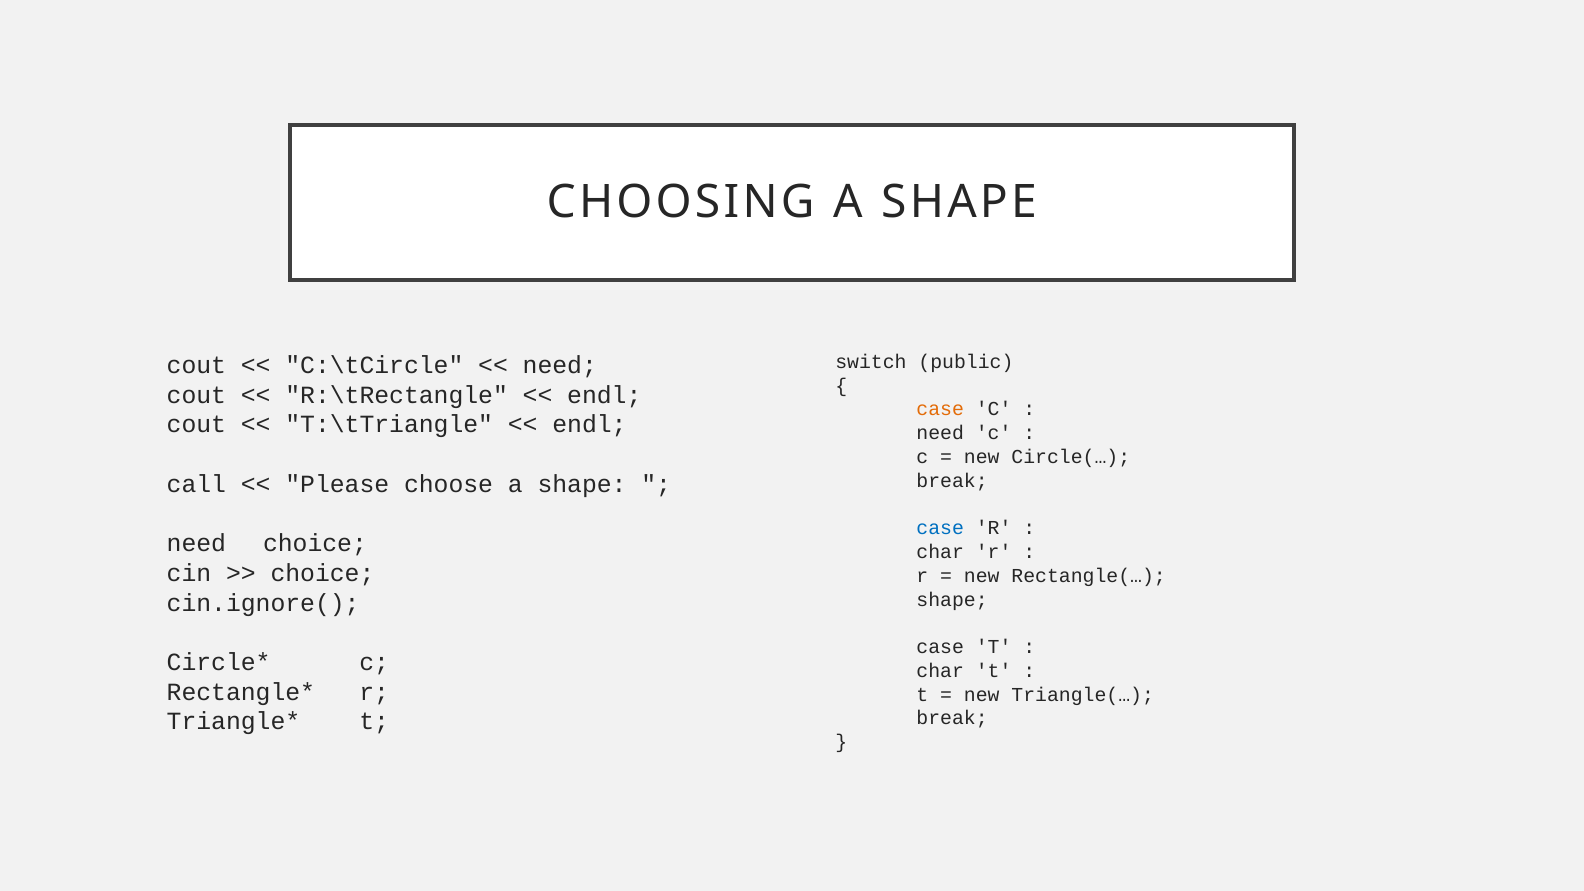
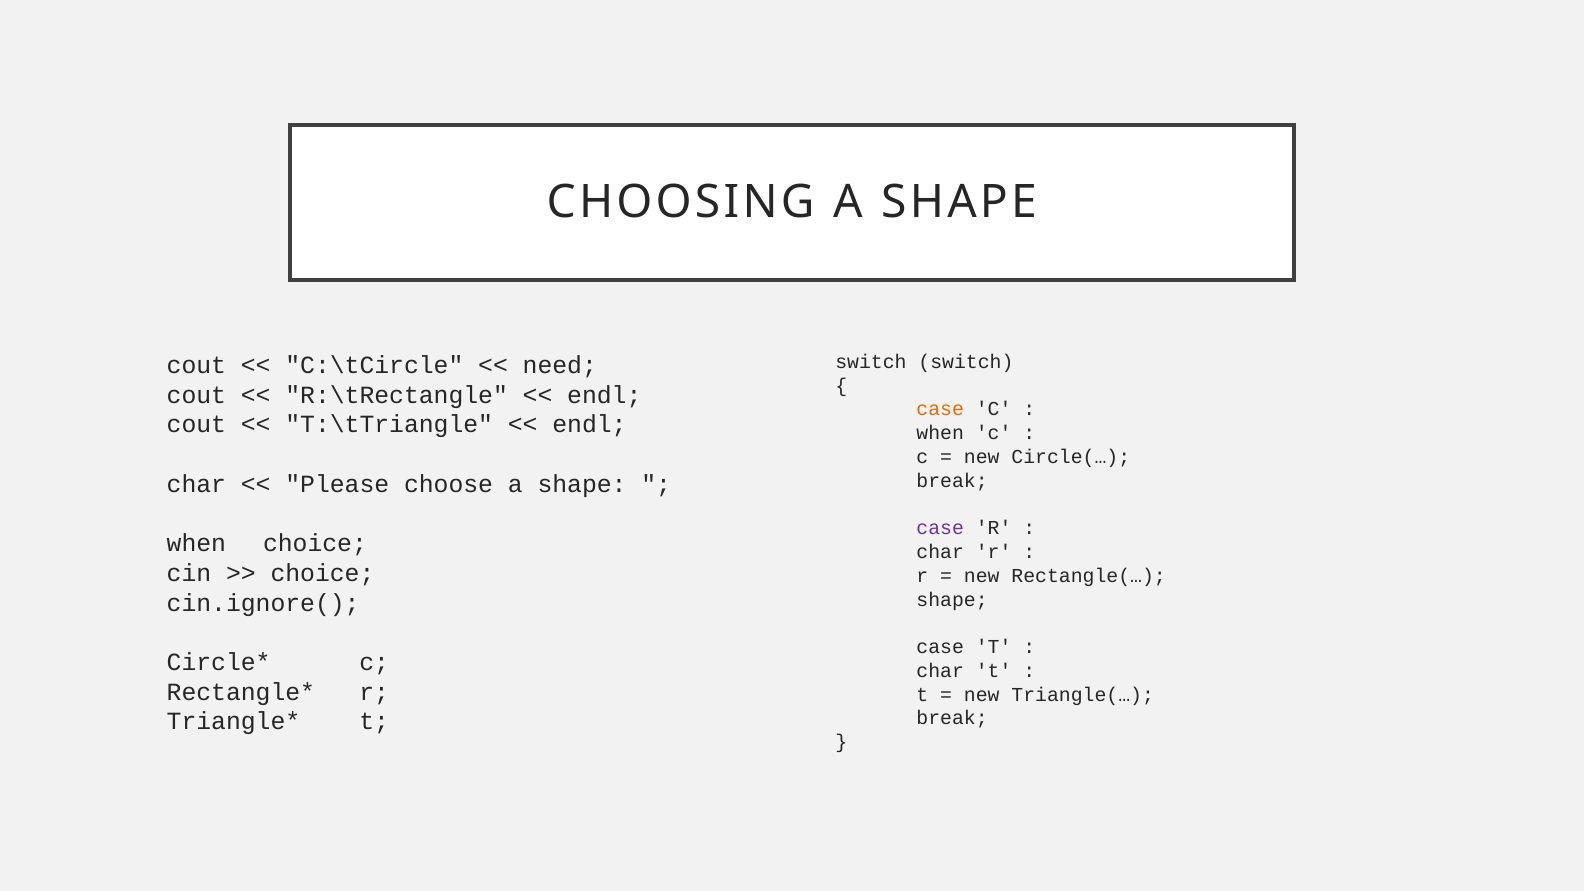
switch public: public -> switch (966, 362)
need: need -> when (940, 433)
call: call -> char (196, 484)
case colour: blue -> purple (940, 528)
need: need -> when (196, 543)
